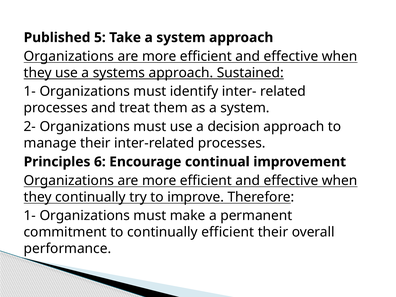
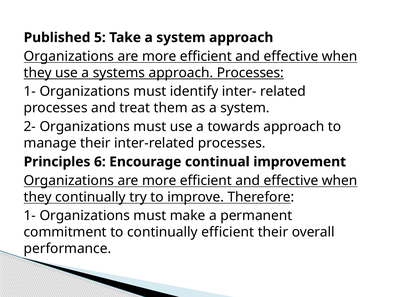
approach Sustained: Sustained -> Processes (250, 73)
decision: decision -> towards (234, 127)
